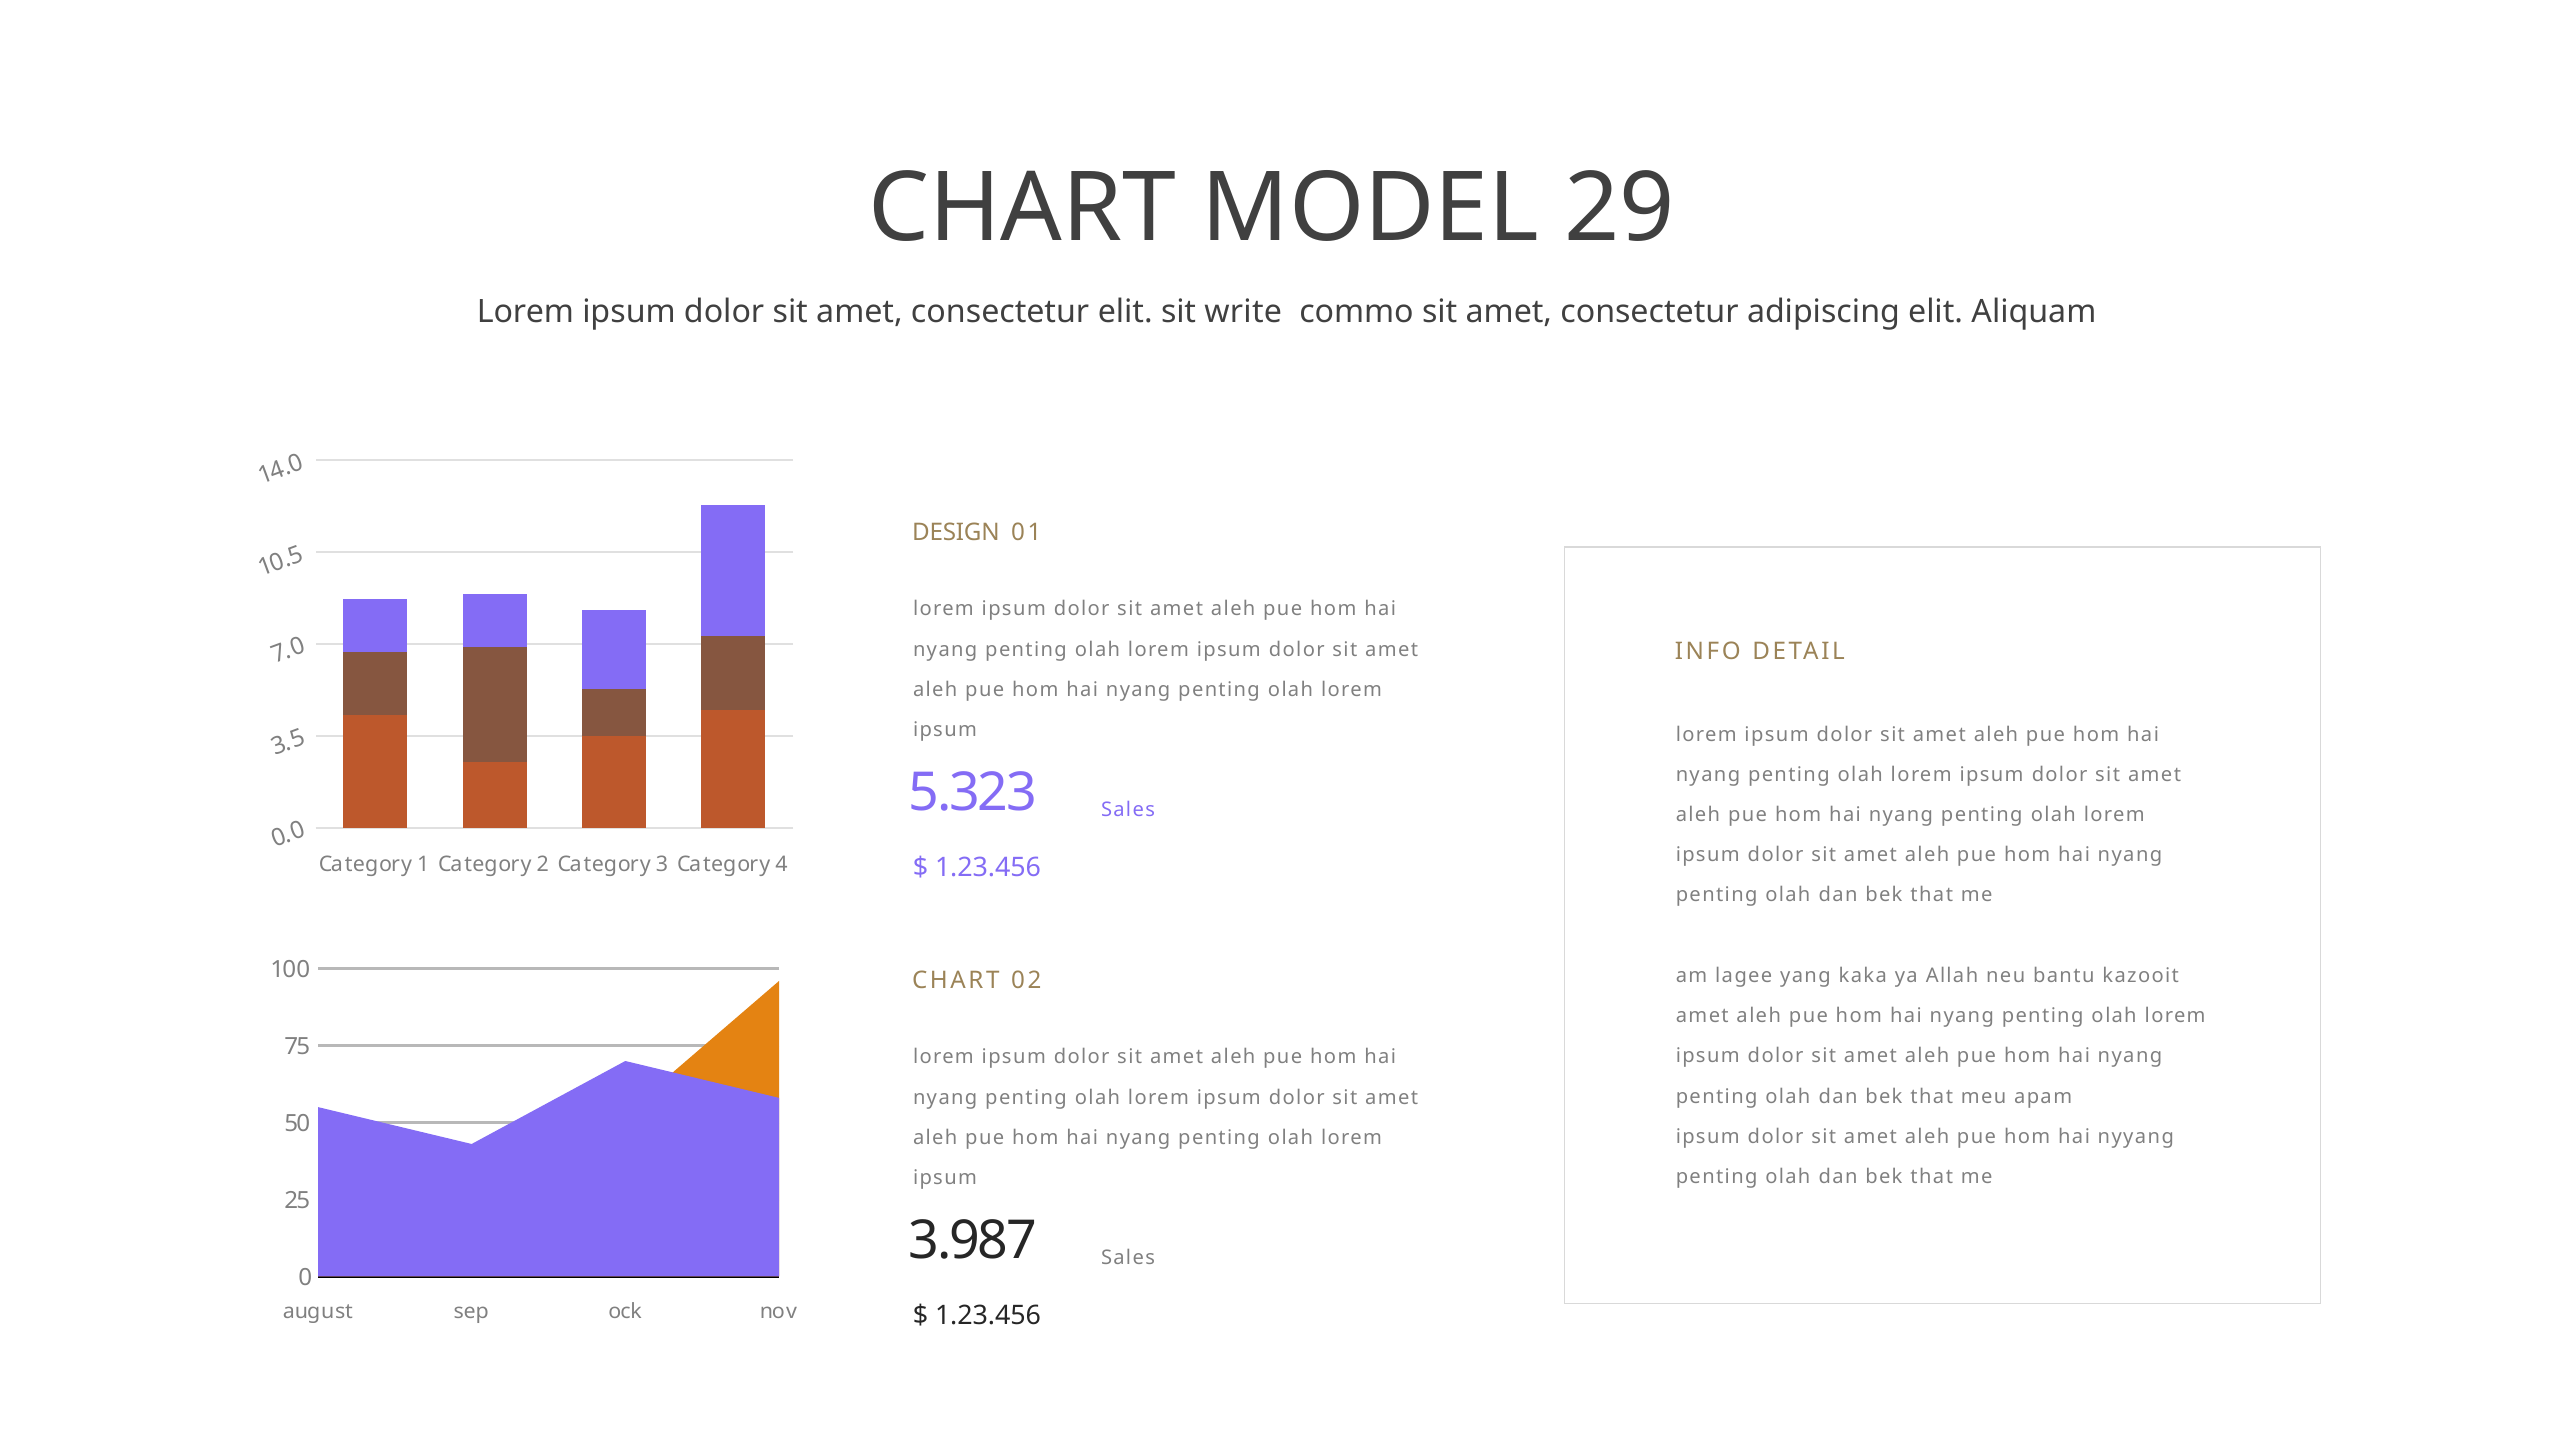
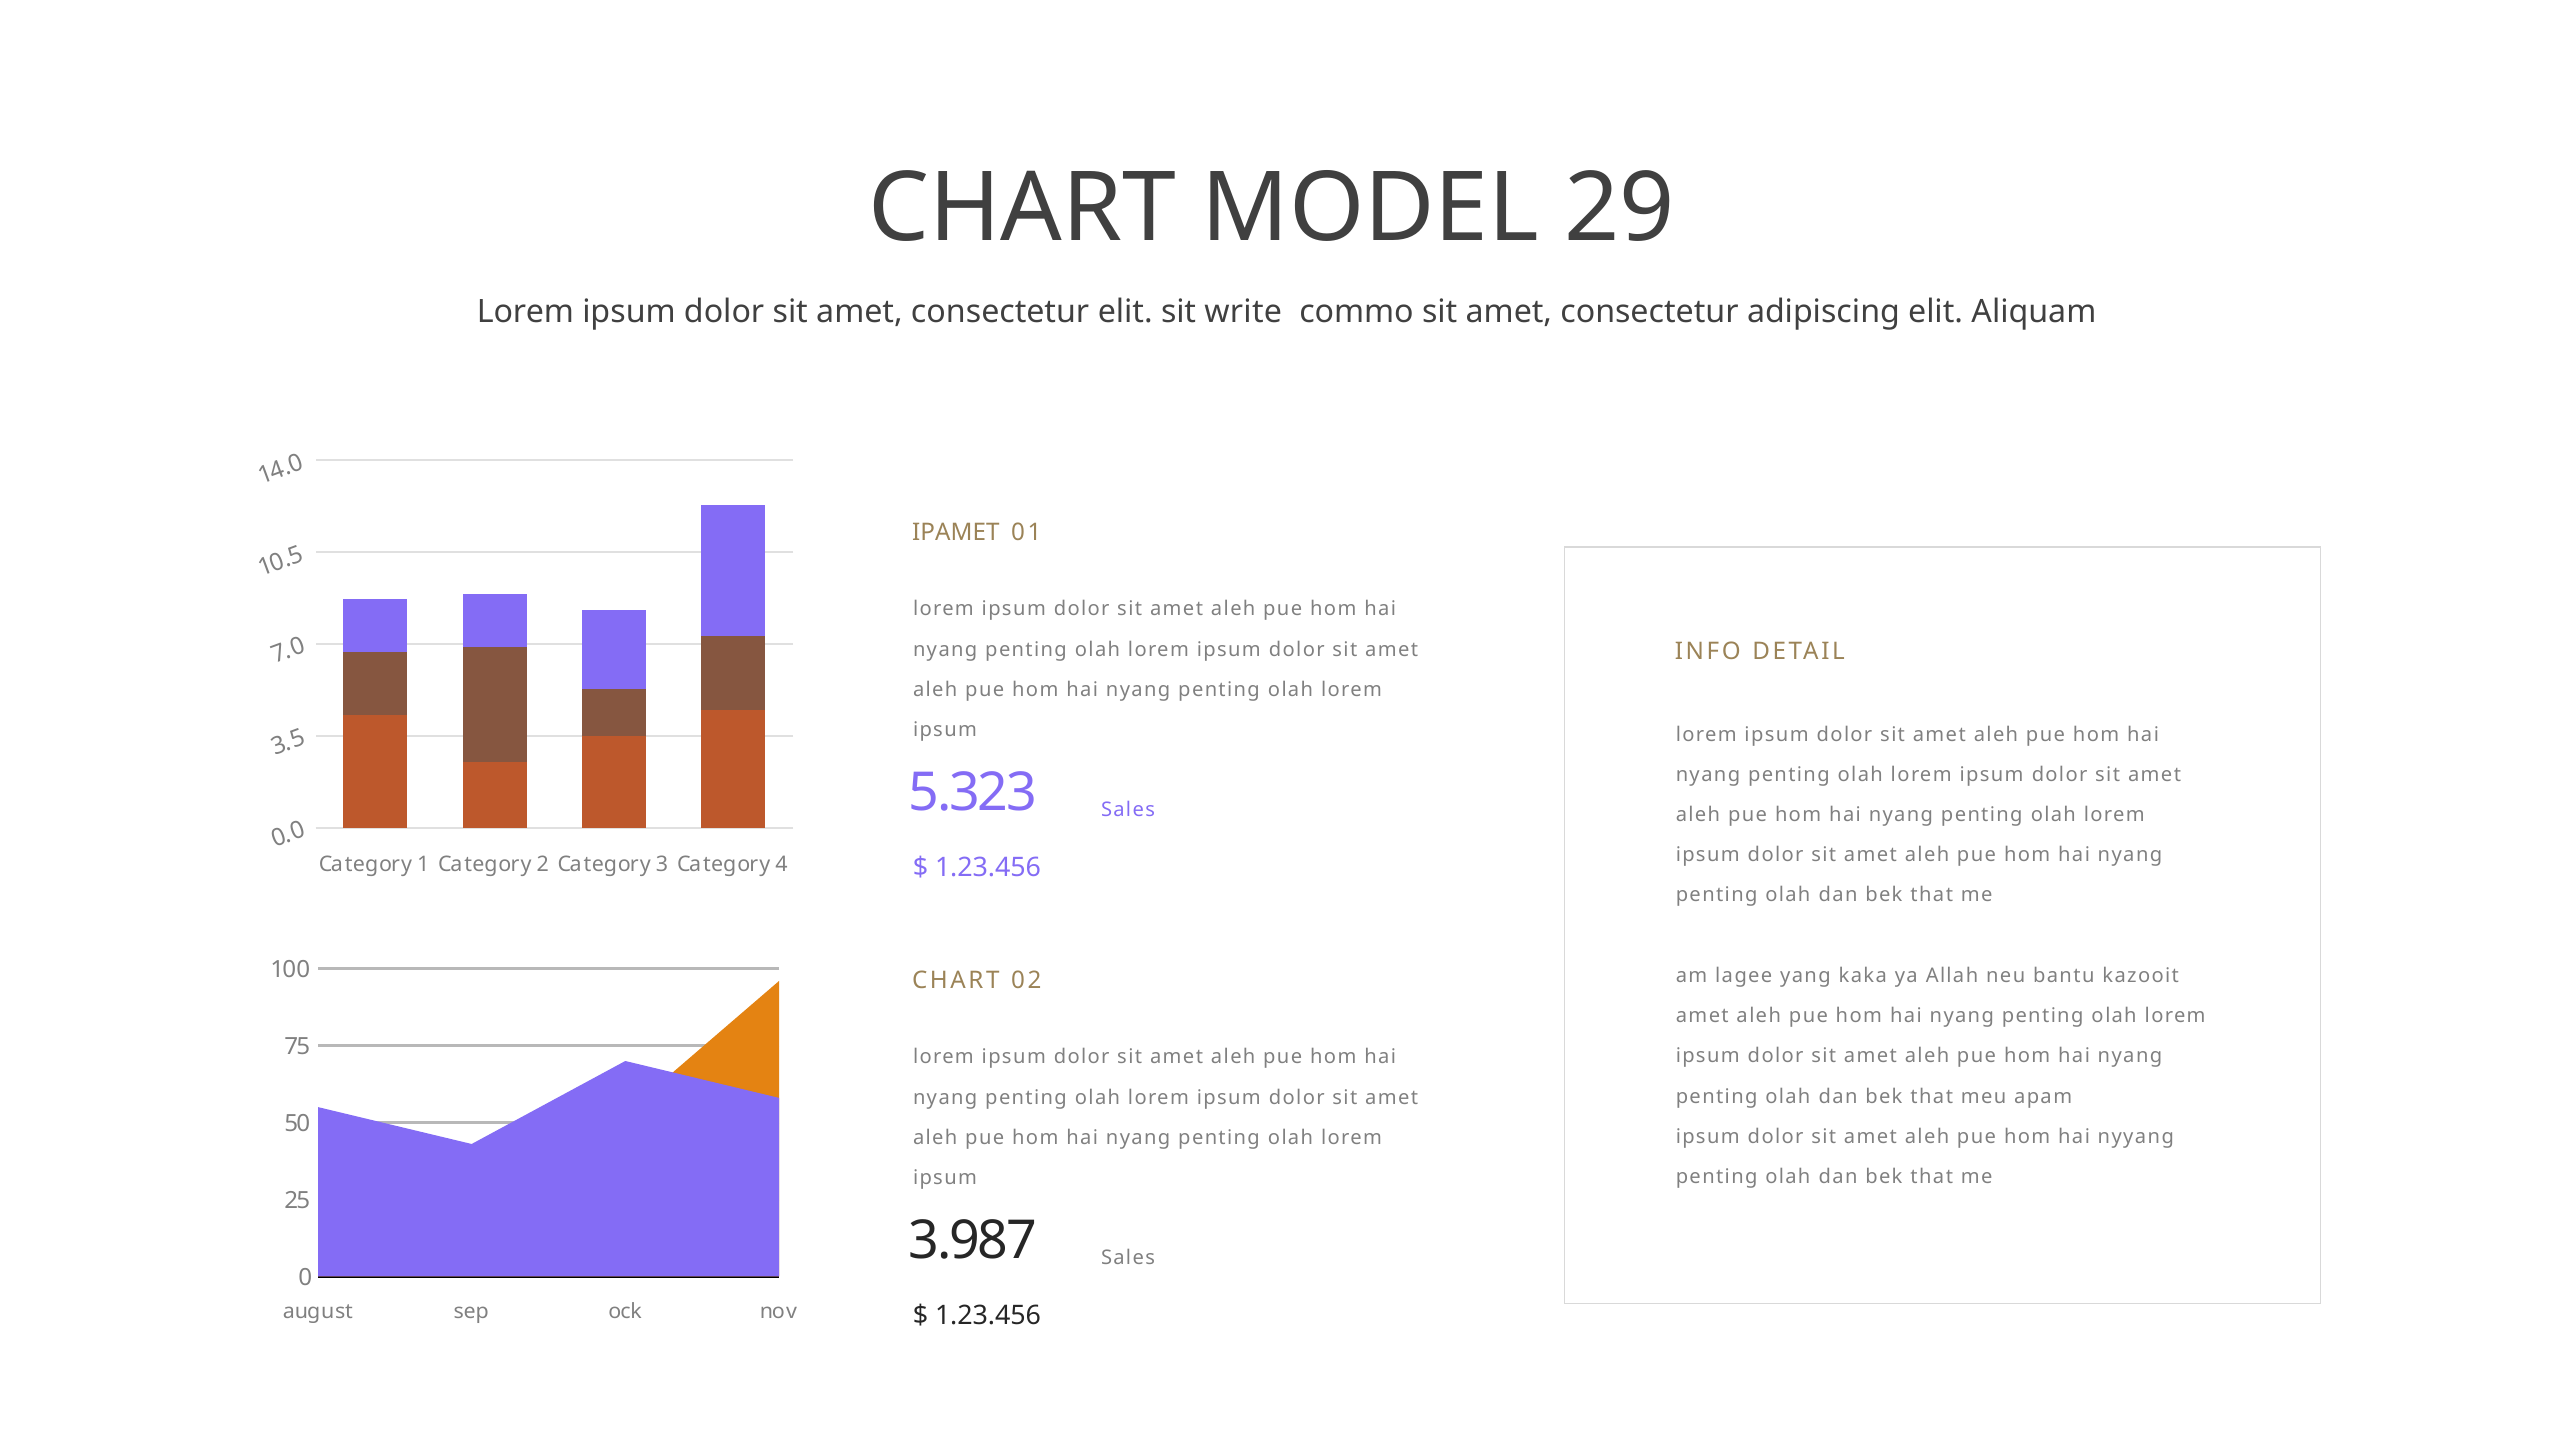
DESIGN: DESIGN -> IPAMET (956, 532)
